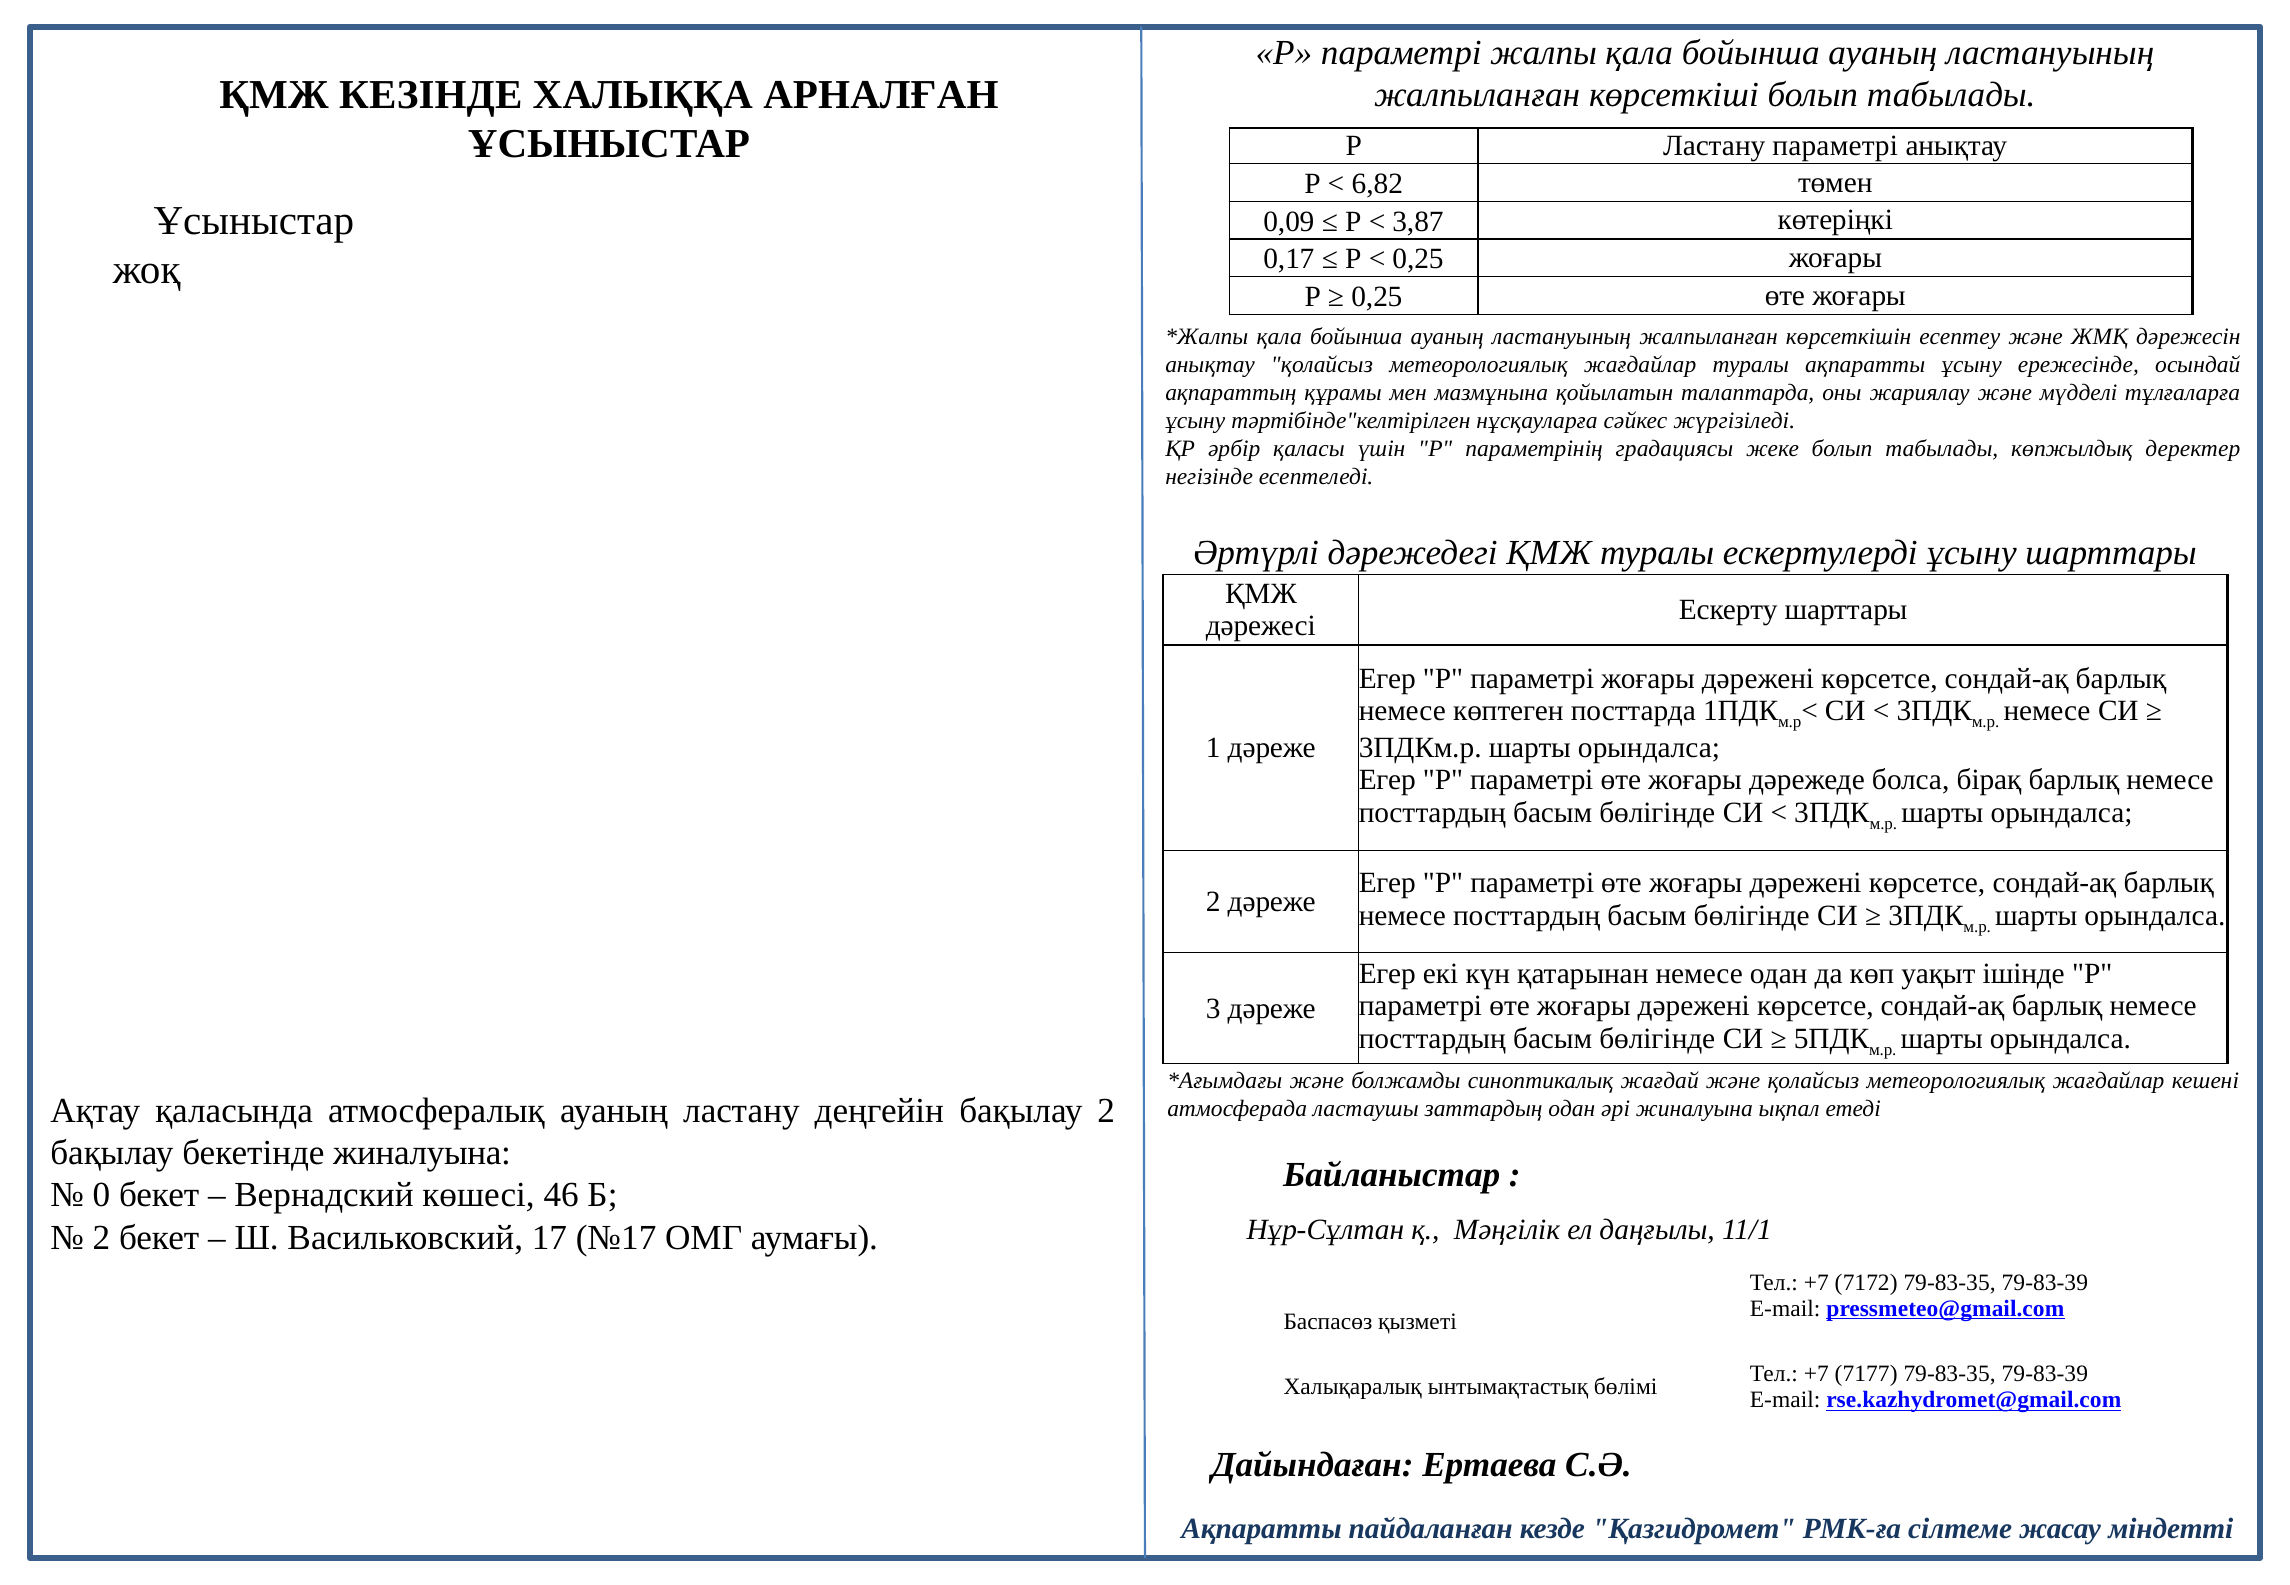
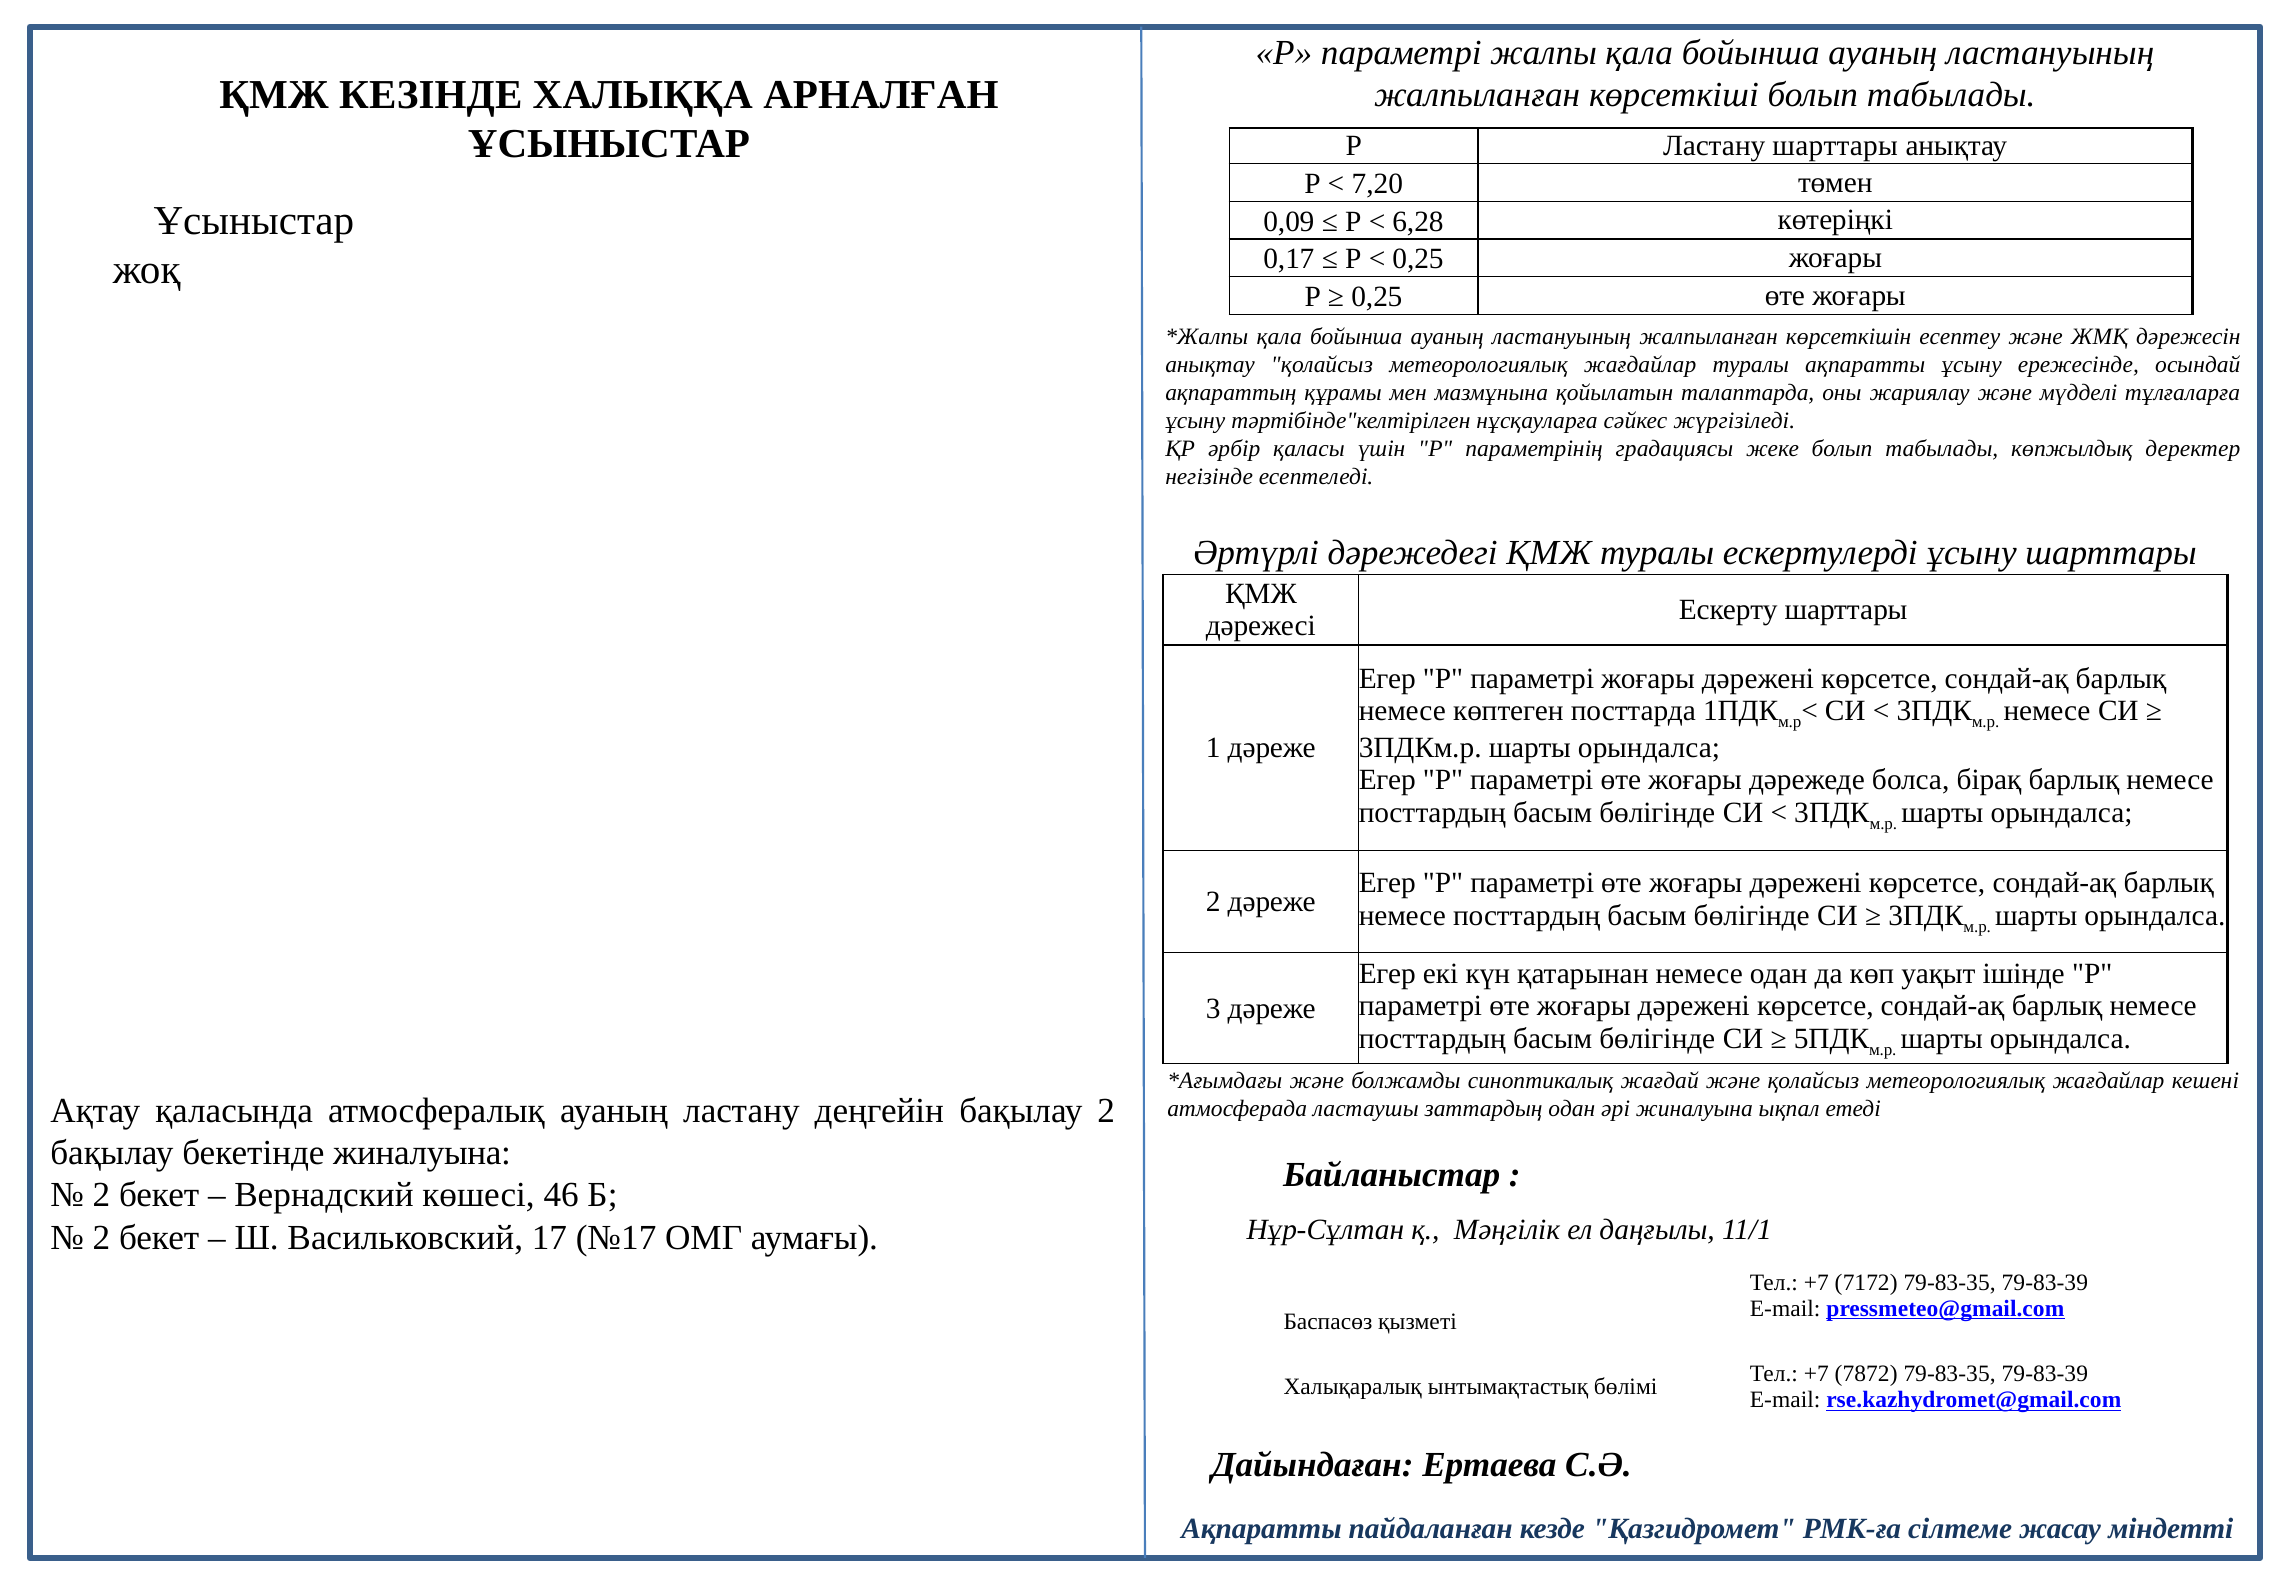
Ластану параметрі: параметрі -> шарттары (1835, 146)
6,82: 6,82 -> 7,20 (1377, 184)
3,87: 3,87 -> 6,28 (1418, 221)
0: 0 -> 2 (102, 1196)
7177: 7177 -> 7872 (1866, 1374)
